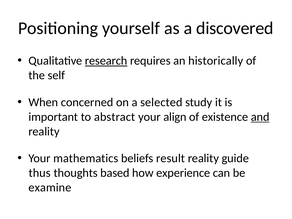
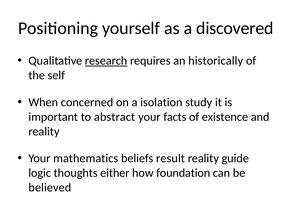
selected: selected -> isolation (161, 102)
align: align -> facts (175, 117)
and underline: present -> none (260, 117)
thus: thus -> logic (40, 173)
based: based -> either (115, 173)
experience: experience -> foundation (183, 173)
examine: examine -> believed (50, 188)
